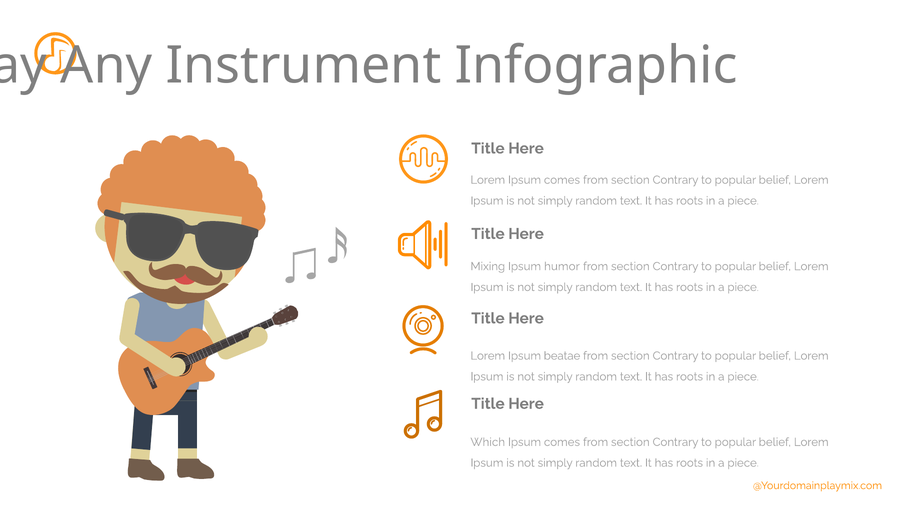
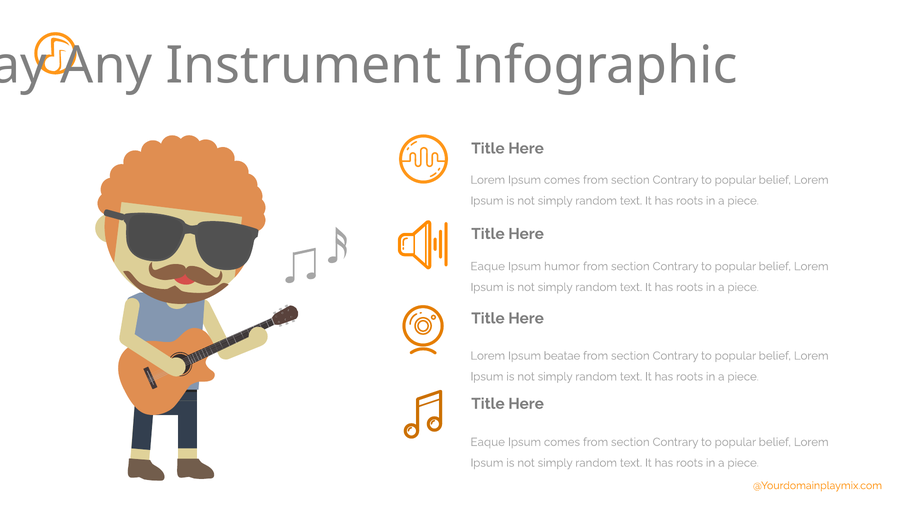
Mixing: Mixing -> Eaque (488, 266)
Which: Which -> Eaque (488, 442)
